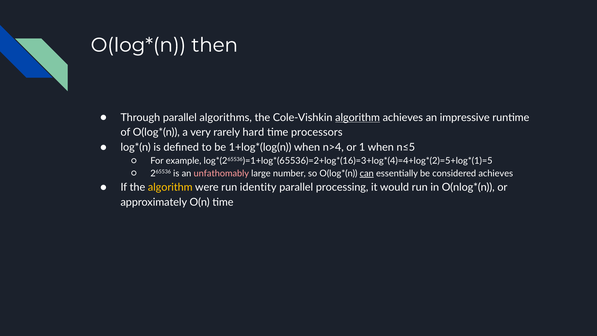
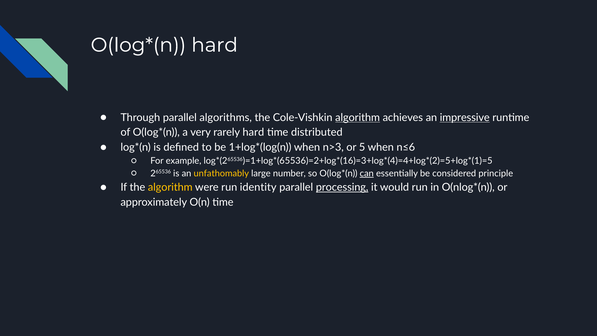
then: then -> hard (215, 45)
impressive underline: none -> present (465, 117)
processors: processors -> distributed (317, 132)
n>4: n>4 -> n>3 (333, 147)
1: 1 -> 5 (362, 147)
n≤5: n≤5 -> n≤6 (406, 147)
unfathomably colour: pink -> yellow (221, 173)
considered achieves: achieves -> principle (496, 173)
processing underline: none -> present (342, 187)
